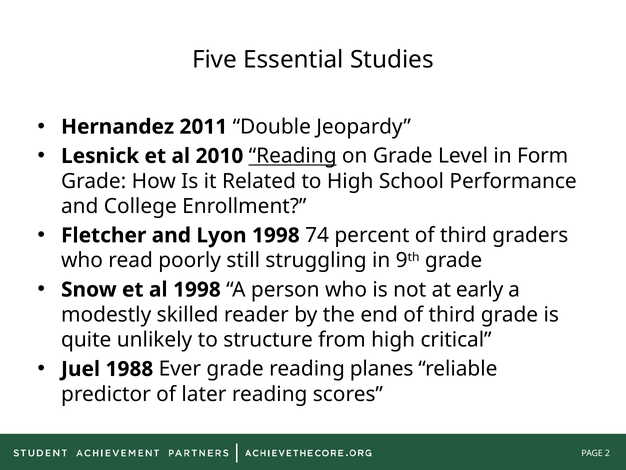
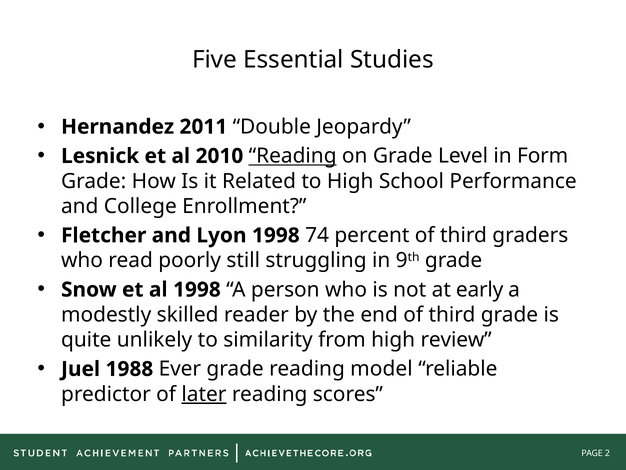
structure: structure -> similarity (268, 339)
critical: critical -> review (456, 339)
planes: planes -> model (381, 369)
later underline: none -> present (204, 394)
